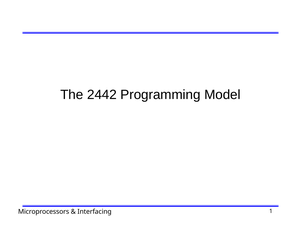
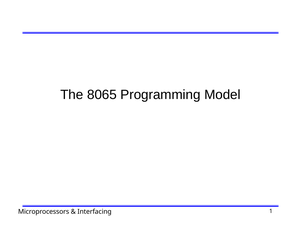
2442: 2442 -> 8065 (102, 95)
